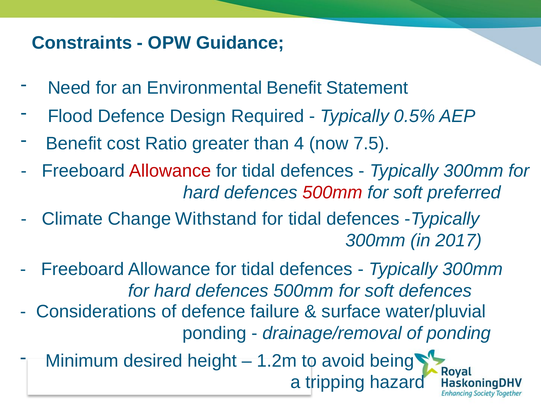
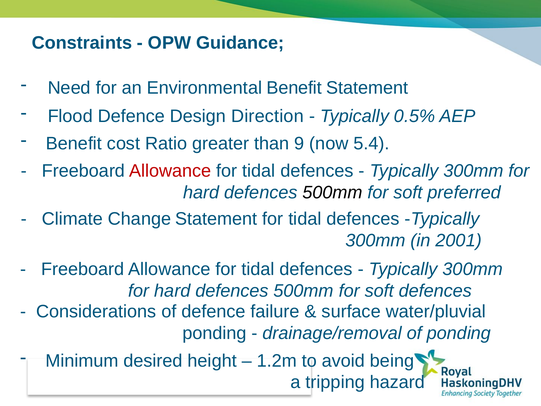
Required: Required -> Direction (268, 116)
4: 4 -> 9 (299, 143)
7.5: 7.5 -> 5.4 (371, 143)
500mm colour: red -> black (332, 192)
Change Withstand: Withstand -> Statement (216, 219)
2017: 2017 -> 2001 (459, 240)
